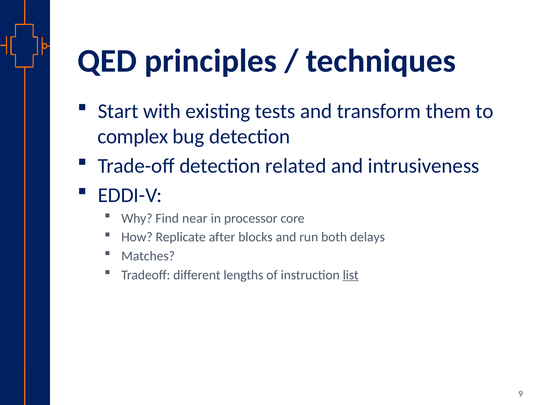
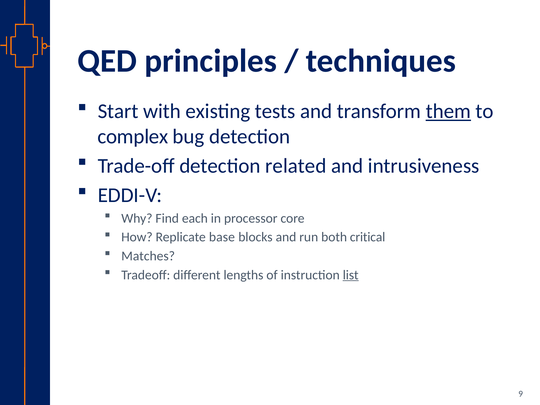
them underline: none -> present (448, 111)
near: near -> each (195, 218)
after: after -> base (222, 237)
delays: delays -> critical (368, 237)
